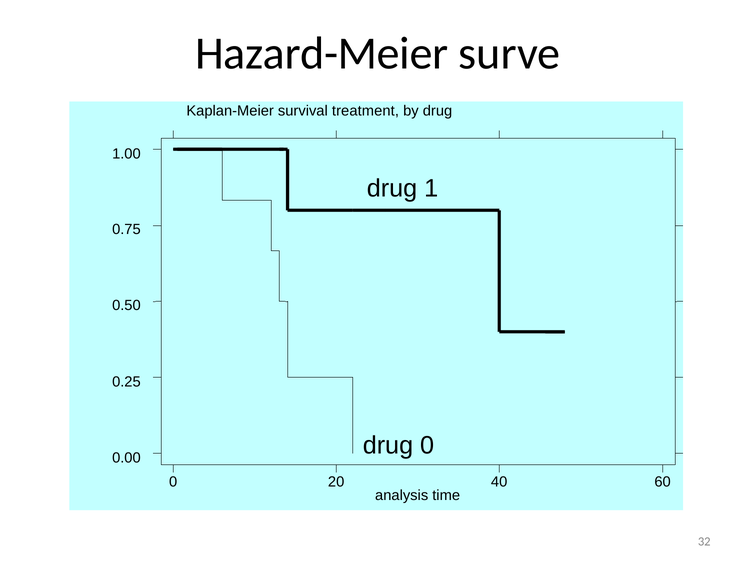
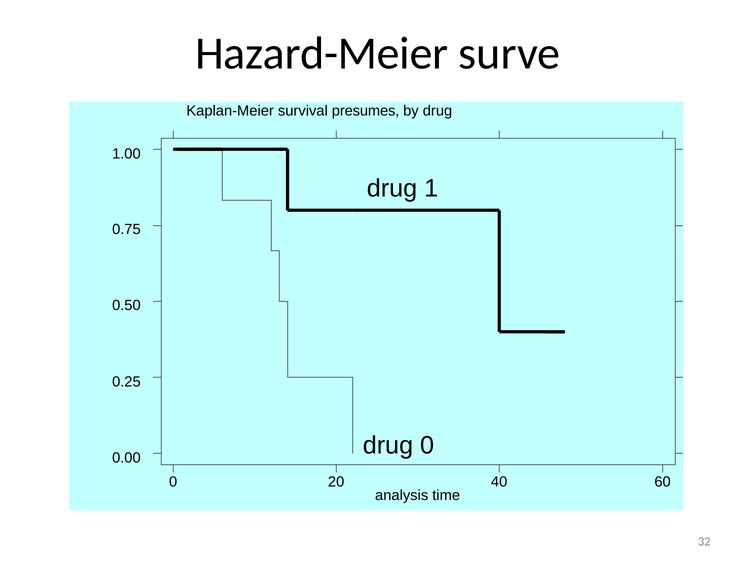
treatment: treatment -> presumes (366, 111)
